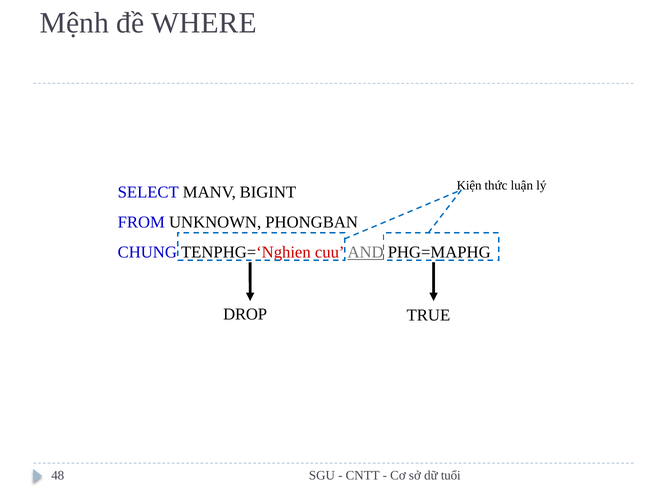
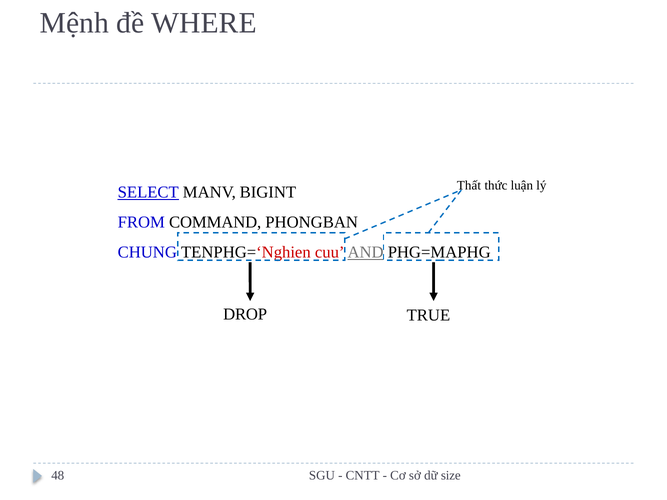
Kiện: Kiện -> Thất (469, 185)
SELECT underline: none -> present (148, 192)
UNKNOWN: UNKNOWN -> COMMAND (215, 222)
tuổi: tuổi -> size (451, 476)
